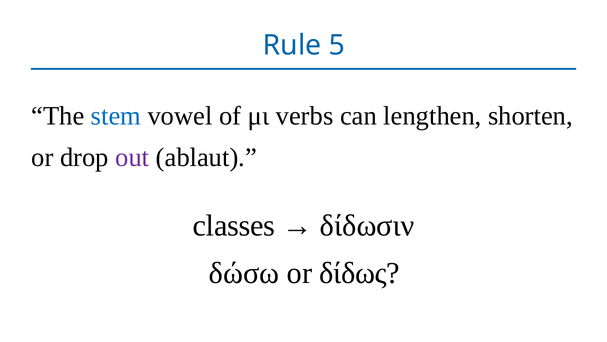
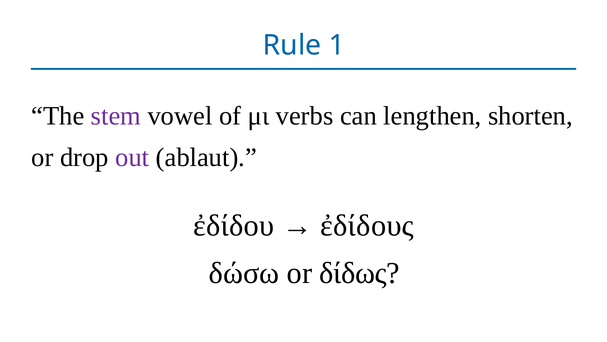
5: 5 -> 1 (337, 45)
stem colour: blue -> purple (116, 116)
classes: classes -> ἐδίδου (234, 225)
δίδωσιν: δίδωσιν -> ἐδίδους (367, 225)
